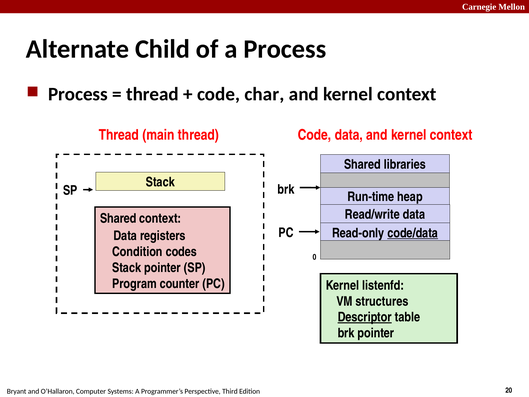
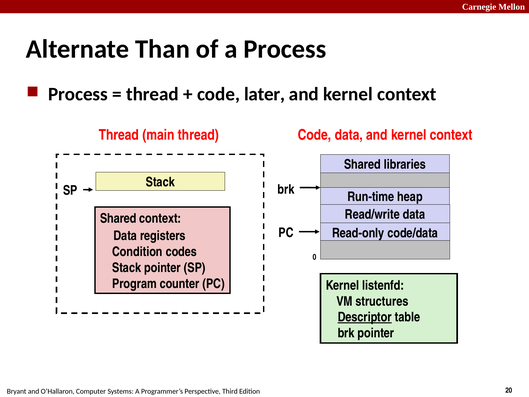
Child: Child -> Than (162, 49)
char: char -> later (265, 94)
code/data underline: present -> none (413, 233)
